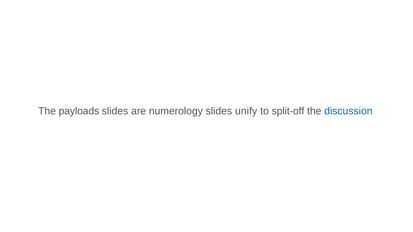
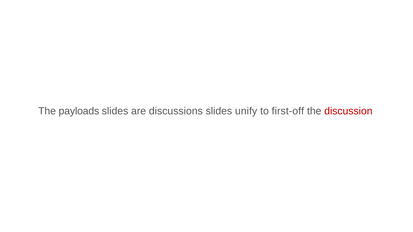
numerology: numerology -> discussions (176, 111)
split-off: split-off -> first-off (288, 111)
discussion colour: blue -> red (348, 111)
